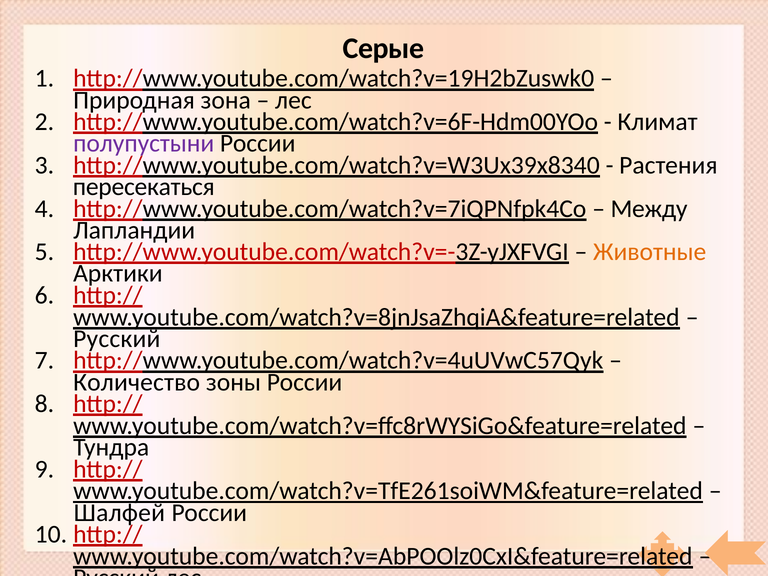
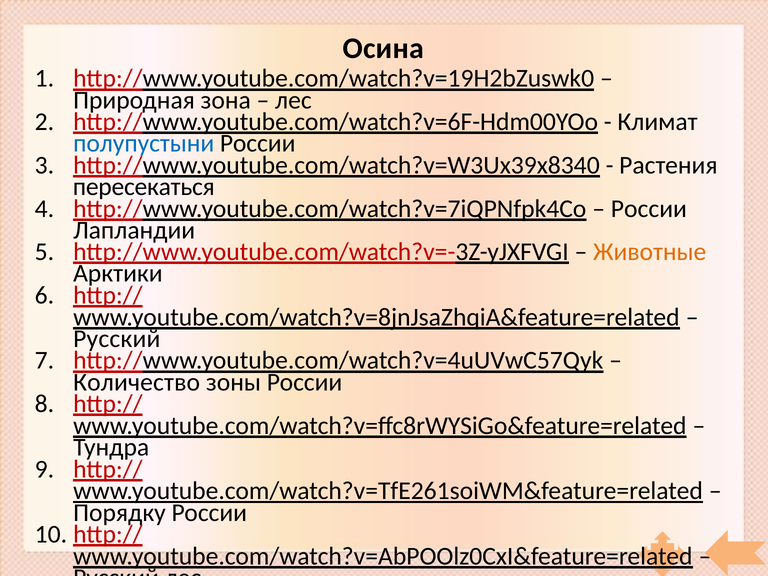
Серые: Серые -> Осина (383, 49)
полупустыни colour: purple -> blue (144, 143)
Между: Между -> России (649, 209)
Шалфей: Шалфей -> Порядку (119, 513)
